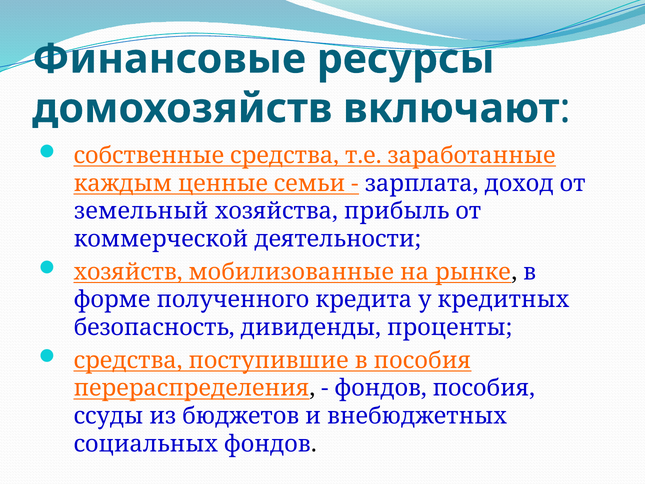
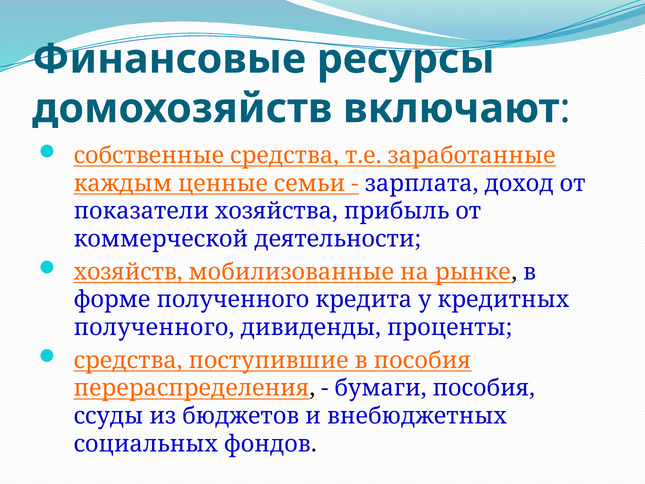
земельный: земельный -> показатели (141, 211)
безопасность: безопасность -> полученного (154, 328)
фондов: фондов -> бумаги (381, 388)
